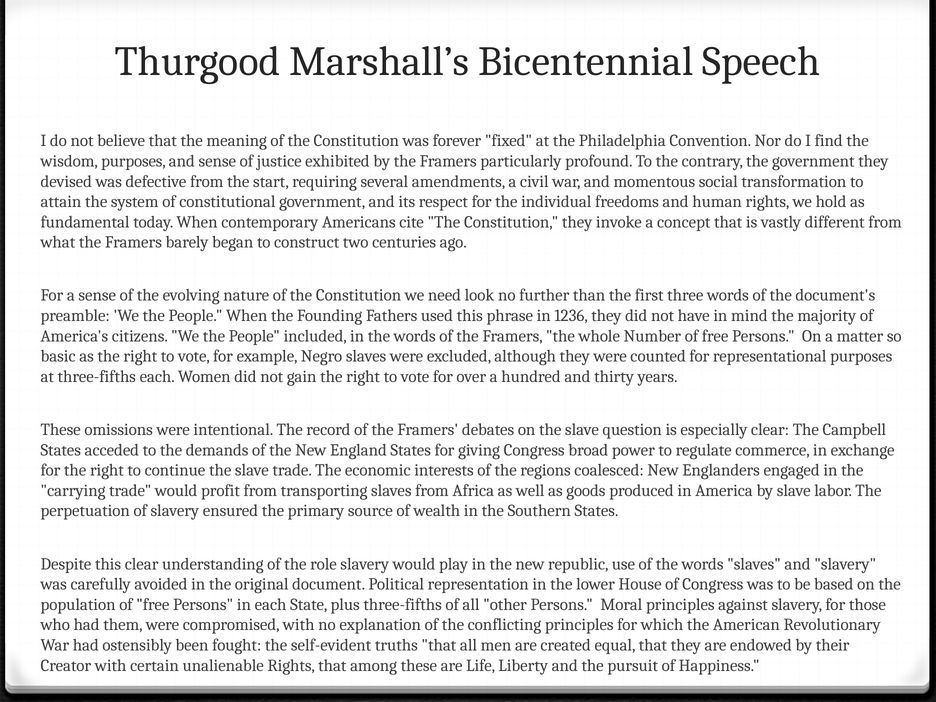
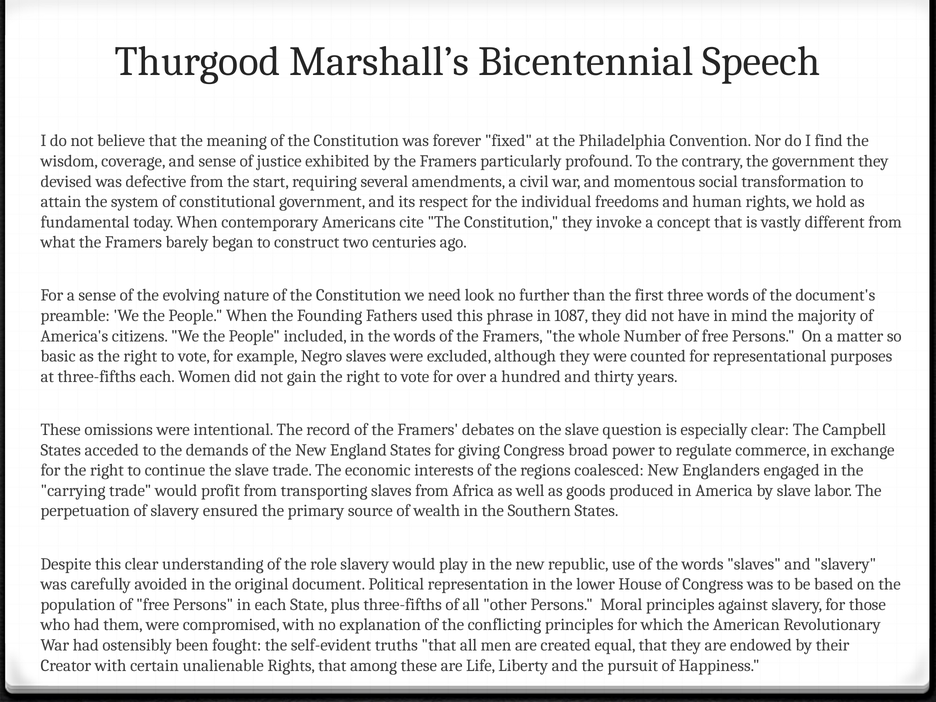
wisdom purposes: purposes -> coverage (133, 161)
1236: 1236 -> 1087 (571, 316)
